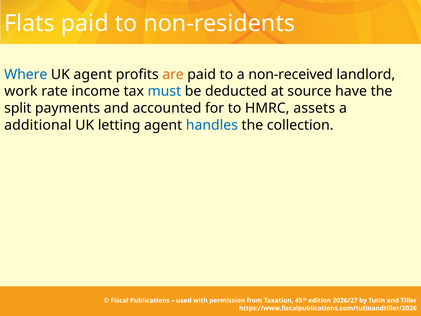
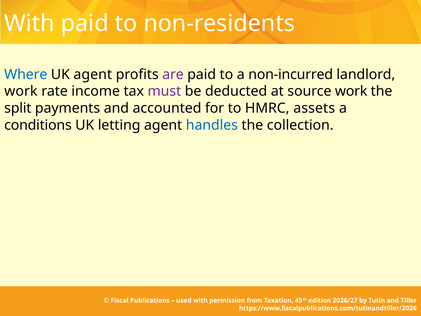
Flats: Flats -> With (29, 23)
are colour: orange -> purple (173, 74)
non-received: non-received -> non-incurred (291, 74)
must colour: blue -> purple (164, 91)
source have: have -> work (351, 91)
additional: additional -> conditions (38, 125)
